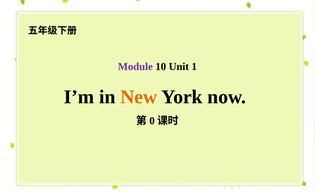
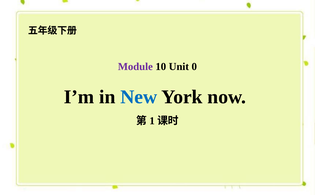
1: 1 -> 0 (194, 67)
New colour: orange -> blue (139, 97)
0: 0 -> 1 (152, 121)
